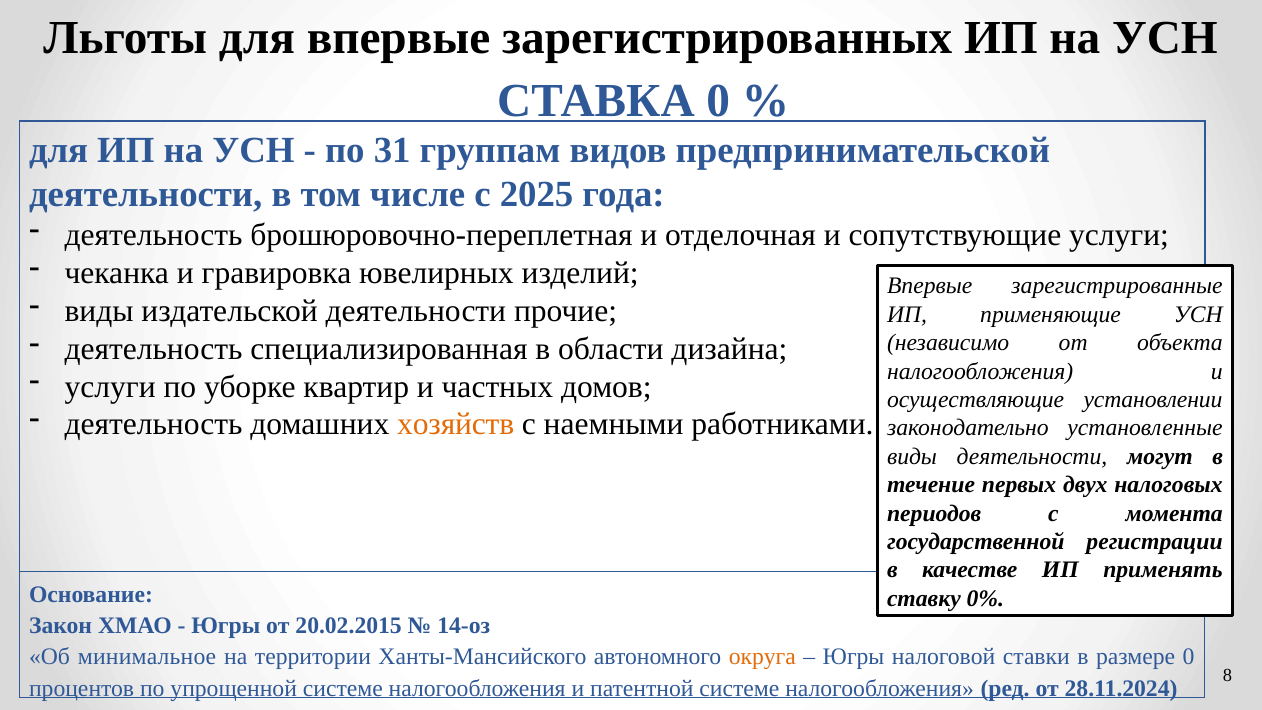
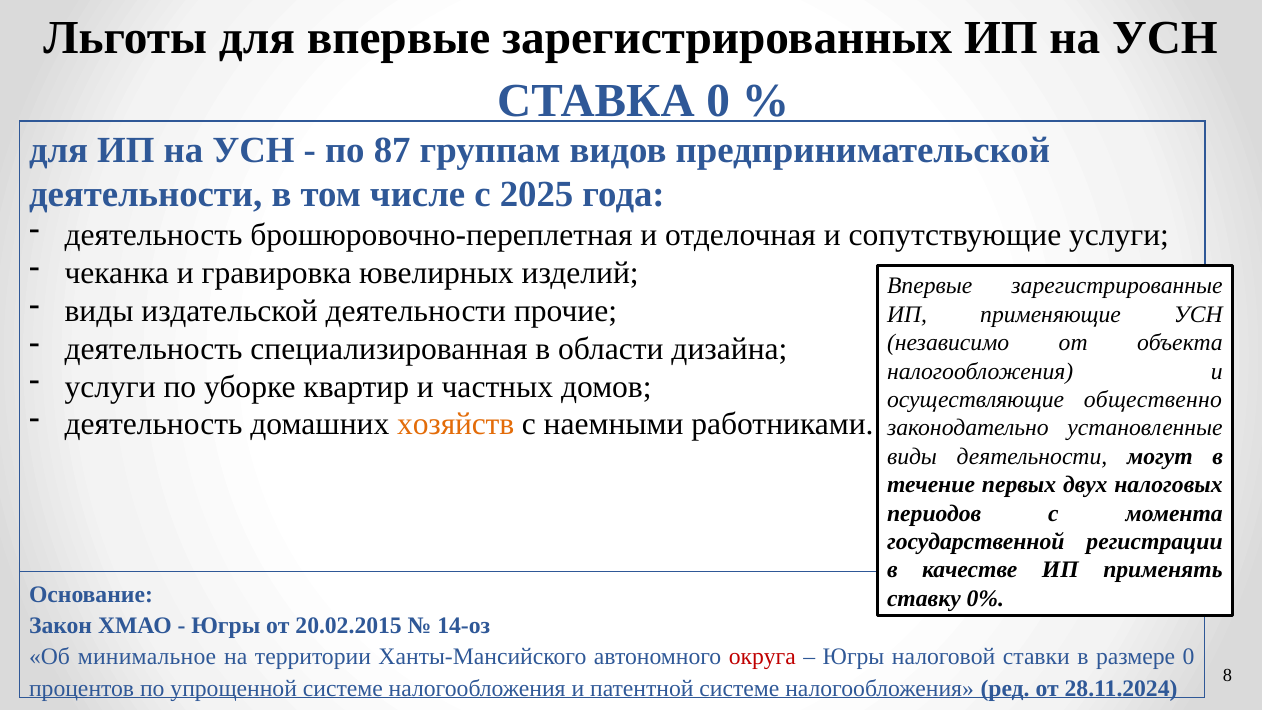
31: 31 -> 87 (392, 150)
установлении: установлении -> общественно (1153, 400)
округа colour: orange -> red (762, 657)
